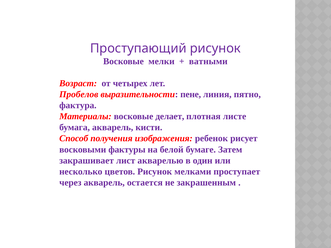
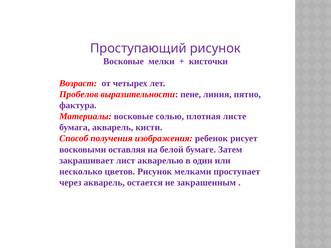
ватными: ватными -> кисточки (208, 61)
делает: делает -> солью (170, 117)
фактуры: фактуры -> оставляя (127, 150)
